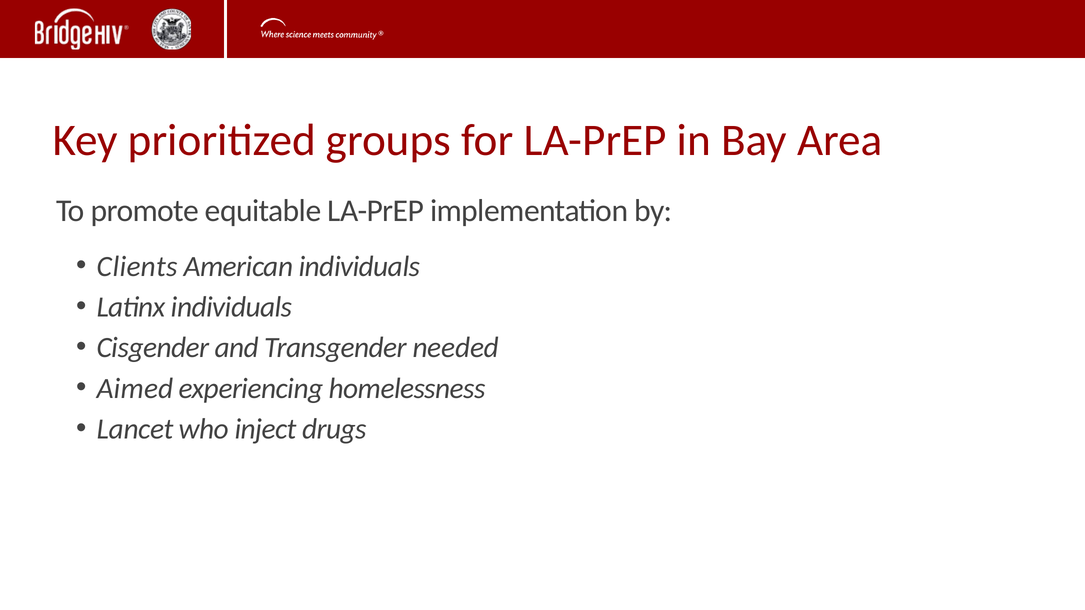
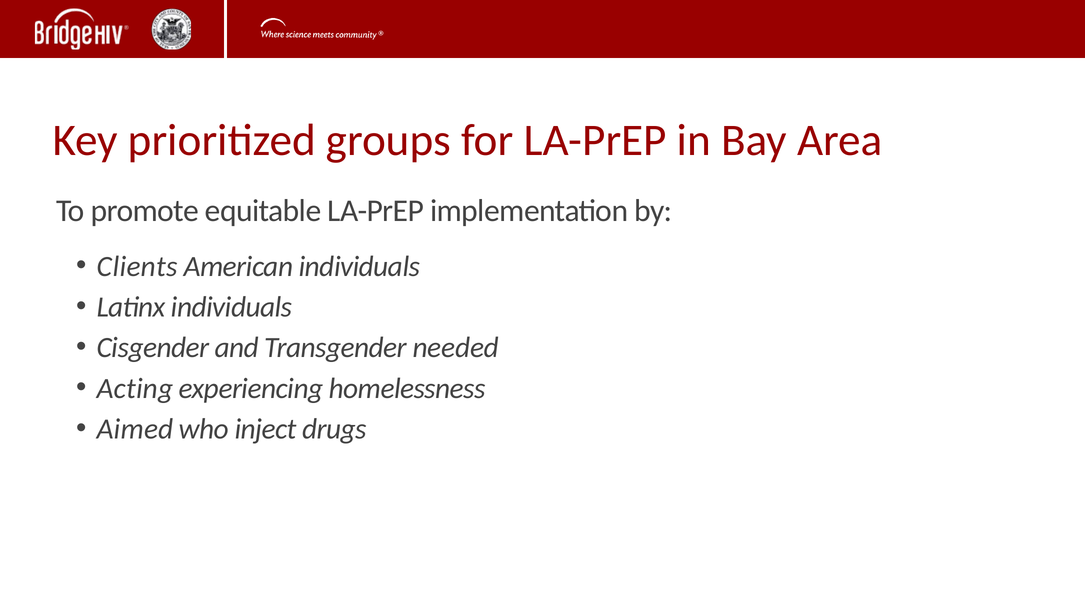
Aimed: Aimed -> Acting (135, 389)
Lancet: Lancet -> Aimed (135, 429)
